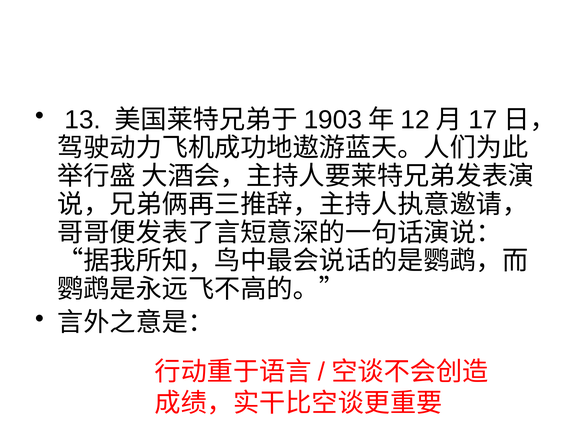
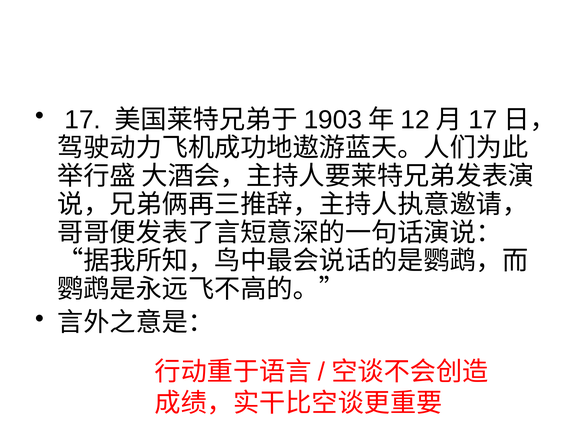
13: 13 -> 17 (83, 120)
